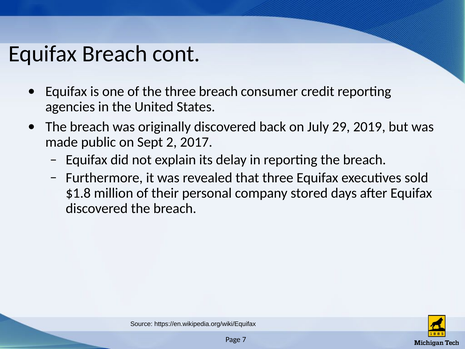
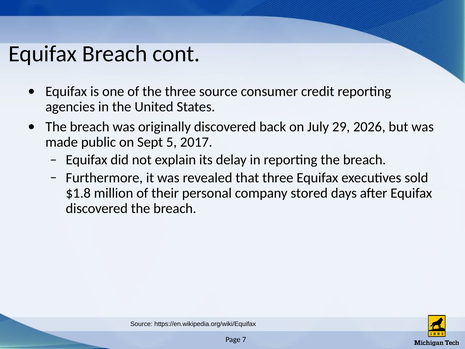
three breach: breach -> source (218, 91)
2019: 2019 -> 2026 (369, 127)
2: 2 -> 5 (172, 142)
